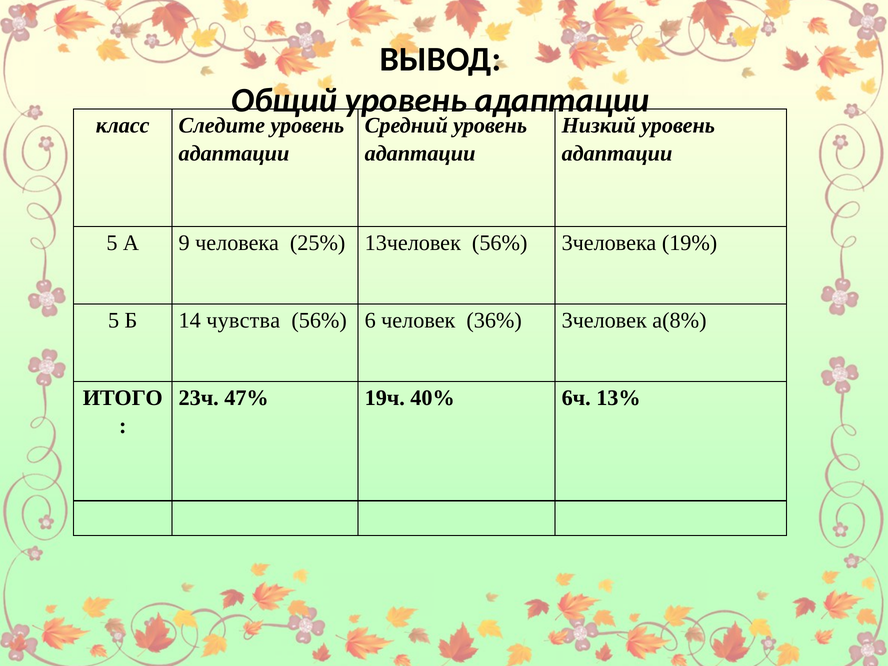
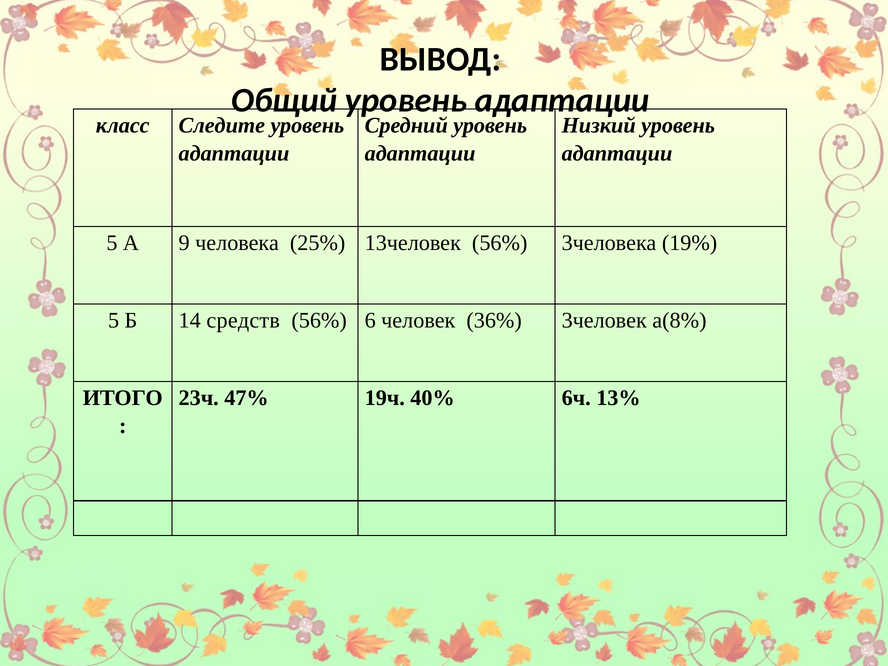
чувства: чувства -> средств (243, 320)
